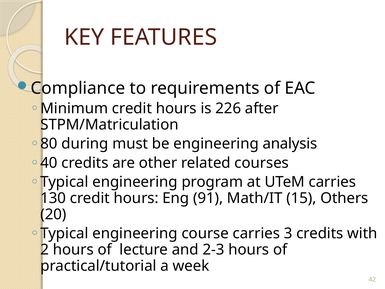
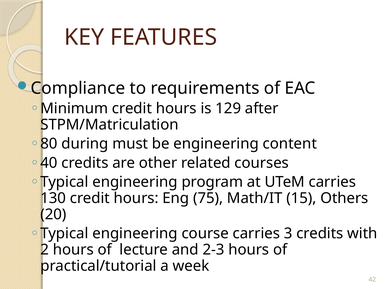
226: 226 -> 129 (228, 108)
analysis: analysis -> content (290, 144)
91: 91 -> 75 (208, 198)
